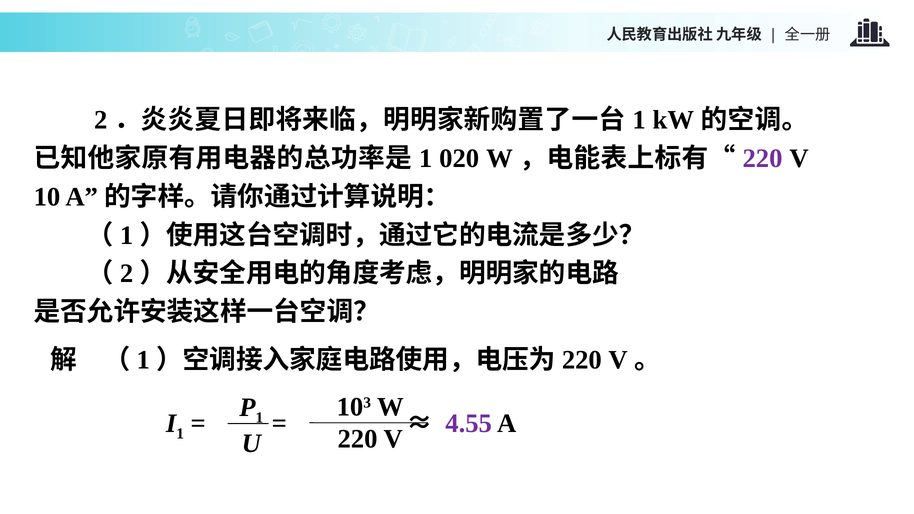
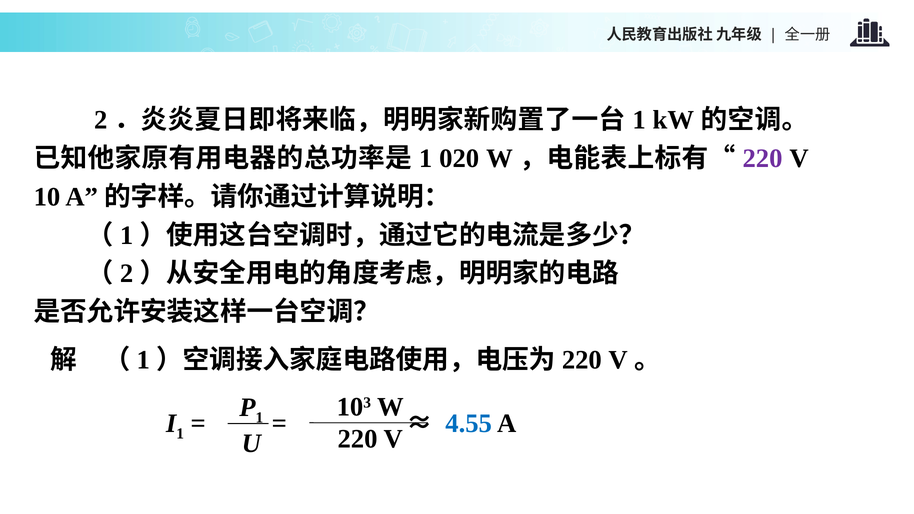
4.55 colour: purple -> blue (469, 423)
